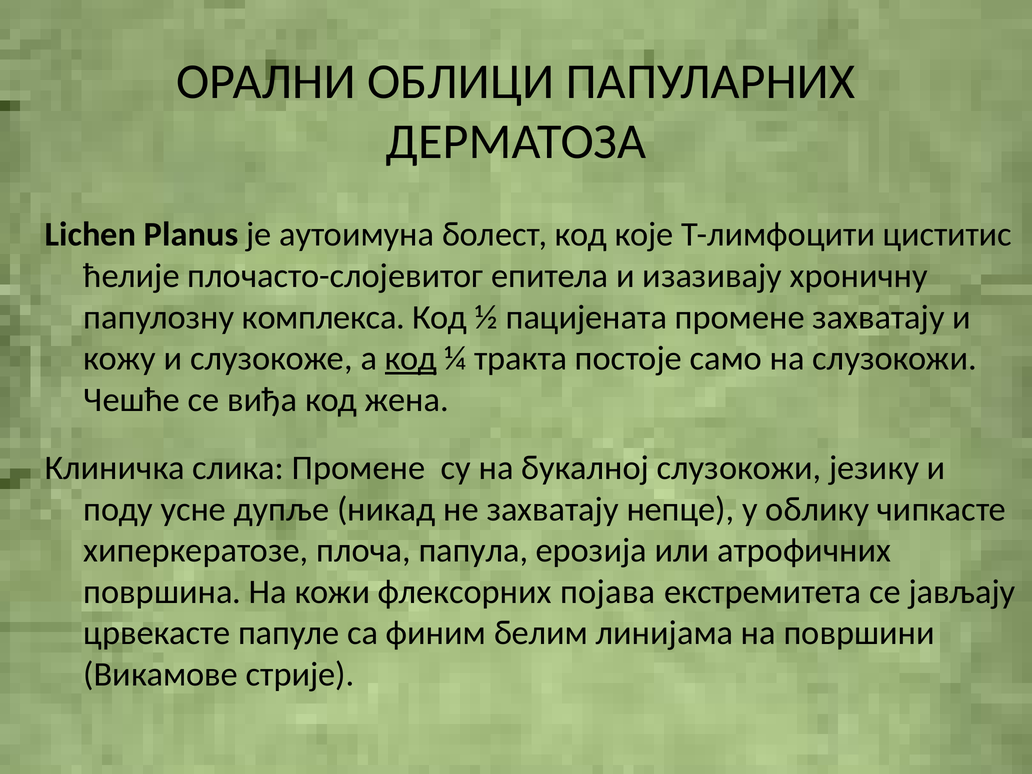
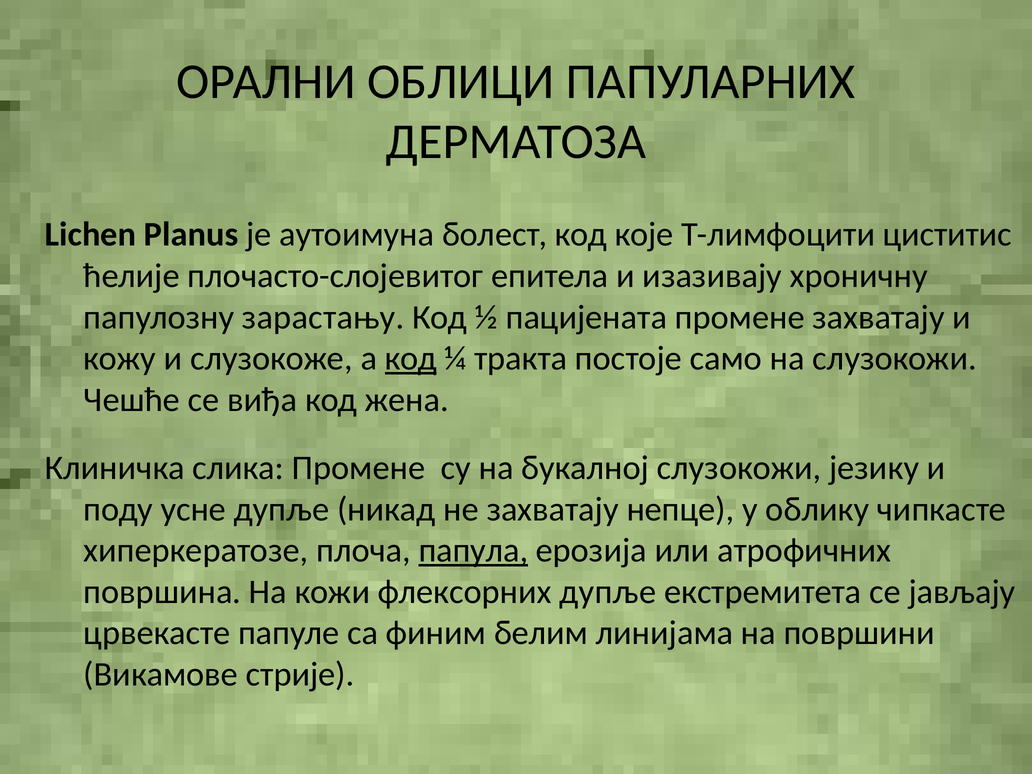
комплекса: комплекса -> зарастању (323, 317)
папула underline: none -> present (473, 550)
флексорних појава: појава -> дупље (608, 592)
